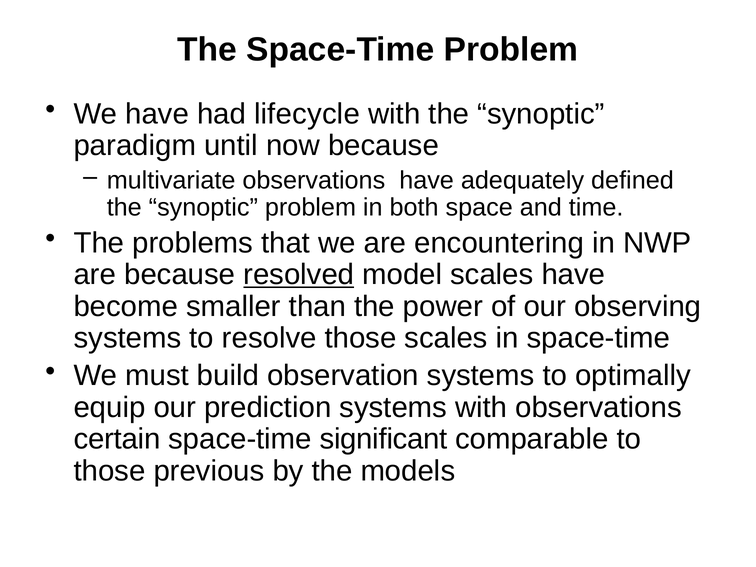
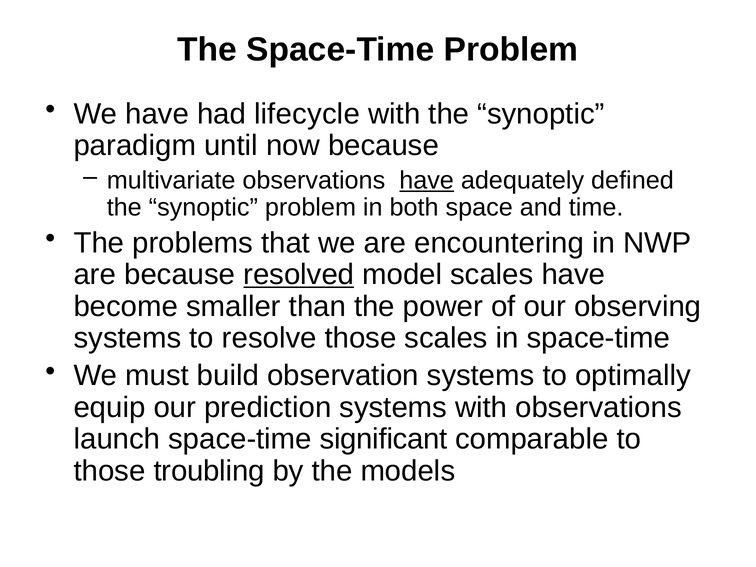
have underline: none -> present (427, 180)
certain: certain -> launch (117, 439)
previous: previous -> troubling (209, 471)
